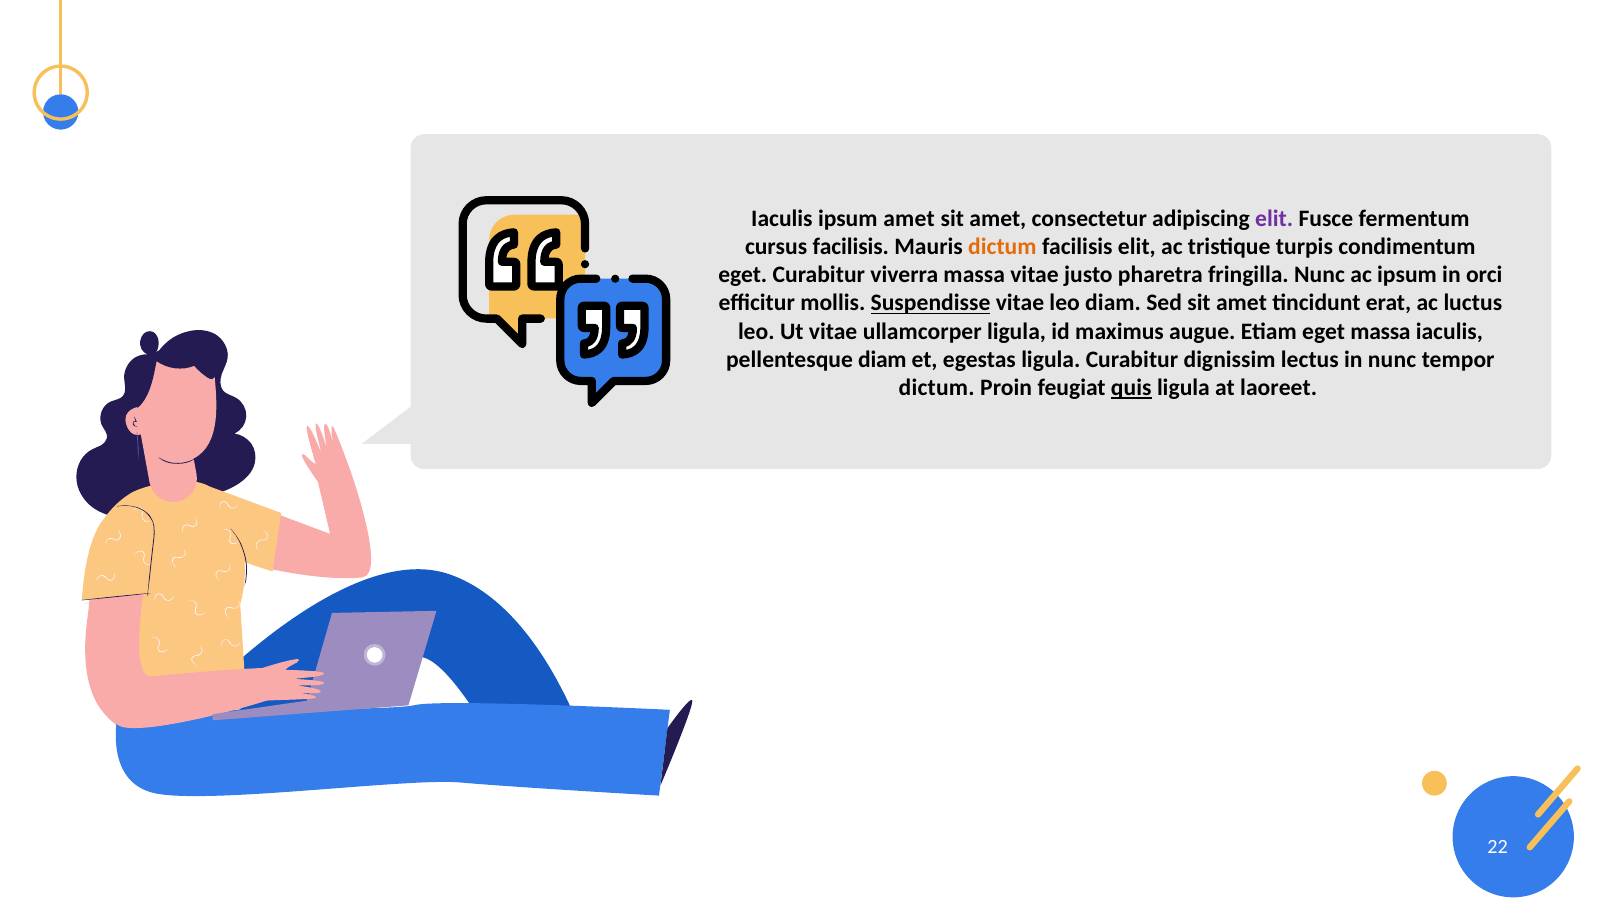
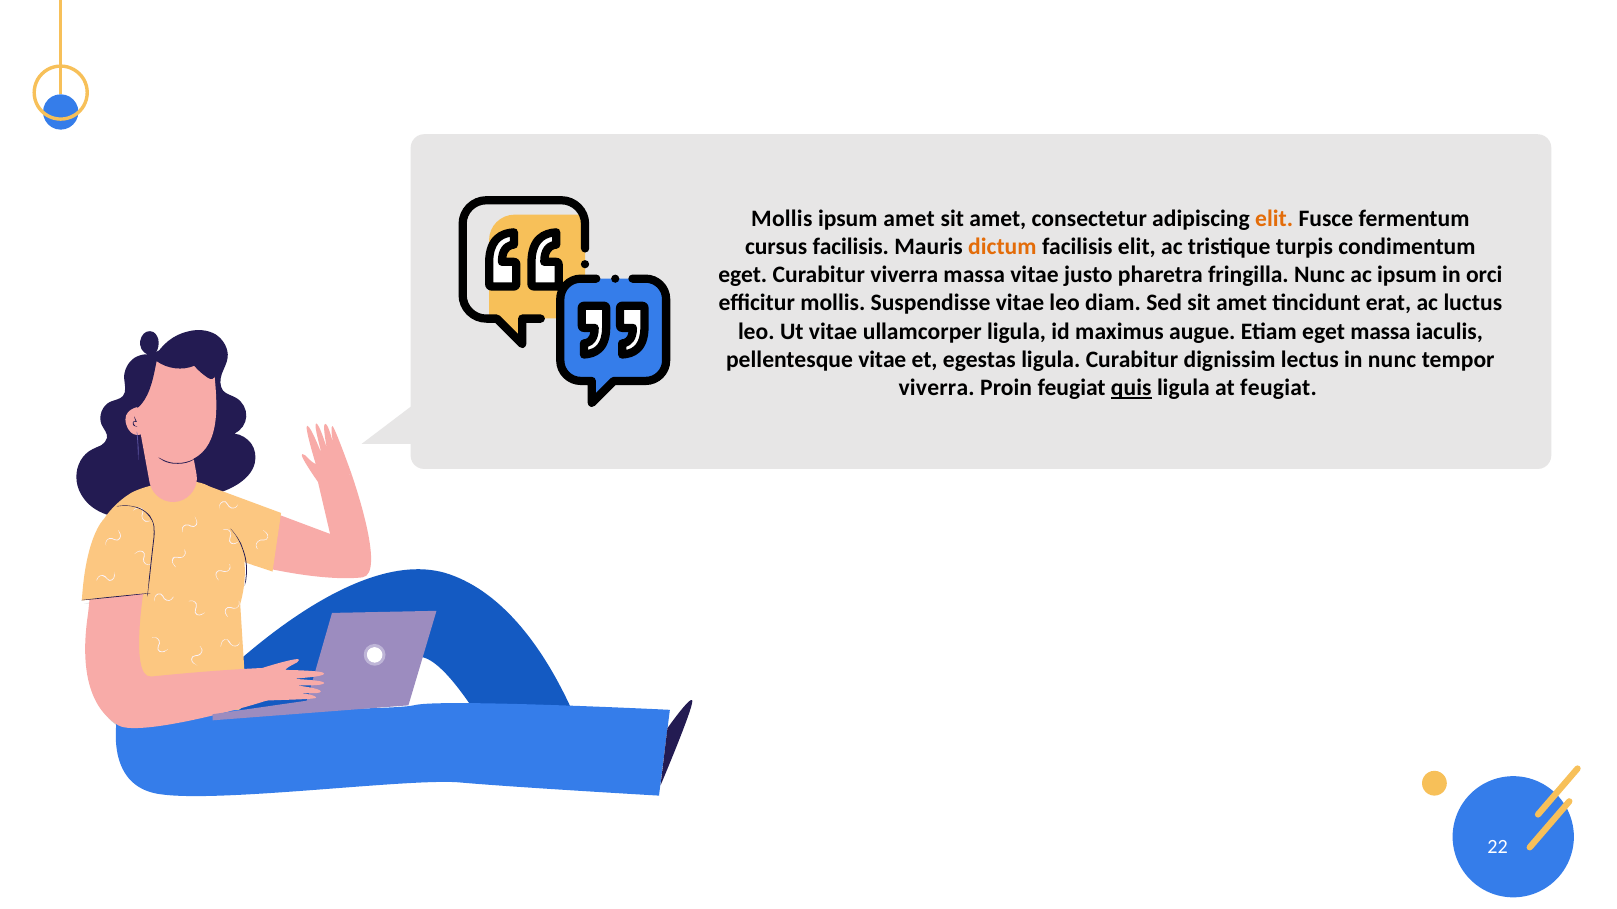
Iaculis: Iaculis -> Mollis (782, 218)
elit colour: purple -> orange (1274, 218)
Suspendisse underline: present -> none (931, 303)
pellentesque diam: diam -> vitae (882, 360)
dictum: dictum -> viverra (937, 388)
at laoreet: laoreet -> feugiat (1279, 388)
